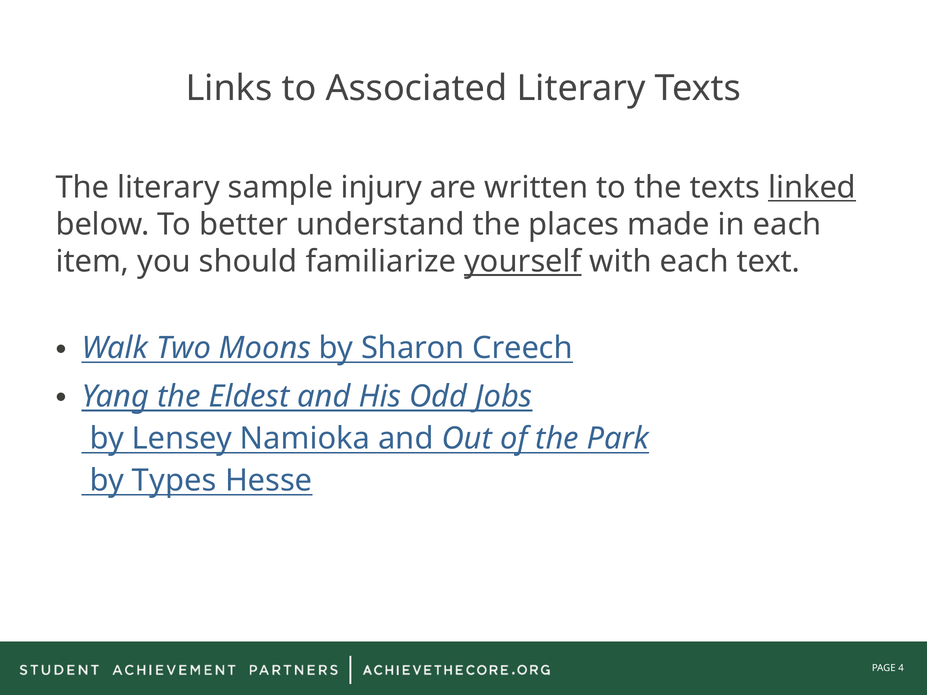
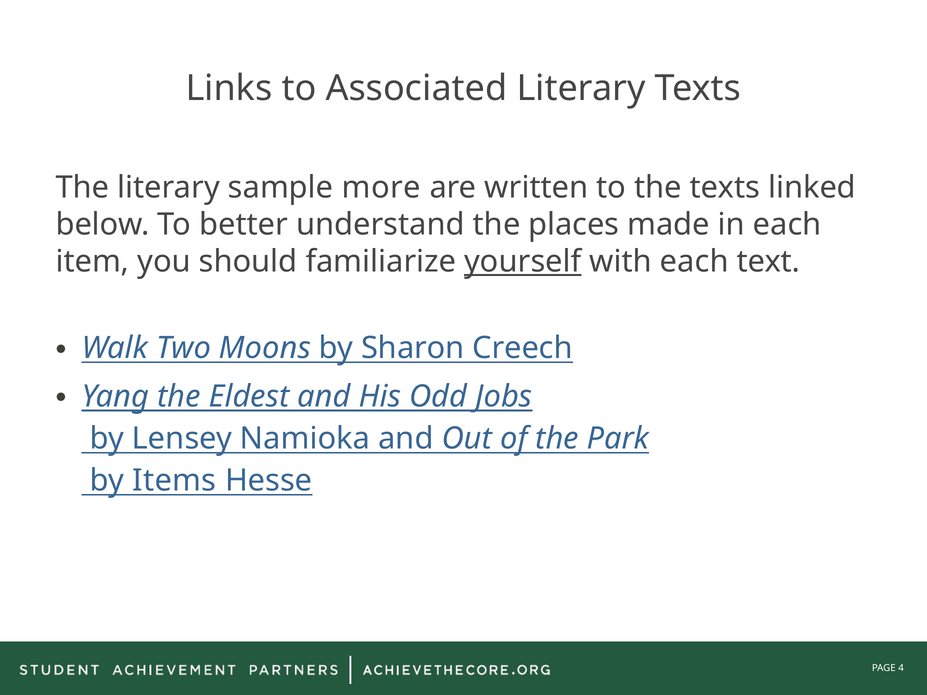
injury: injury -> more (381, 188)
linked underline: present -> none (812, 188)
Types: Types -> Items (174, 481)
